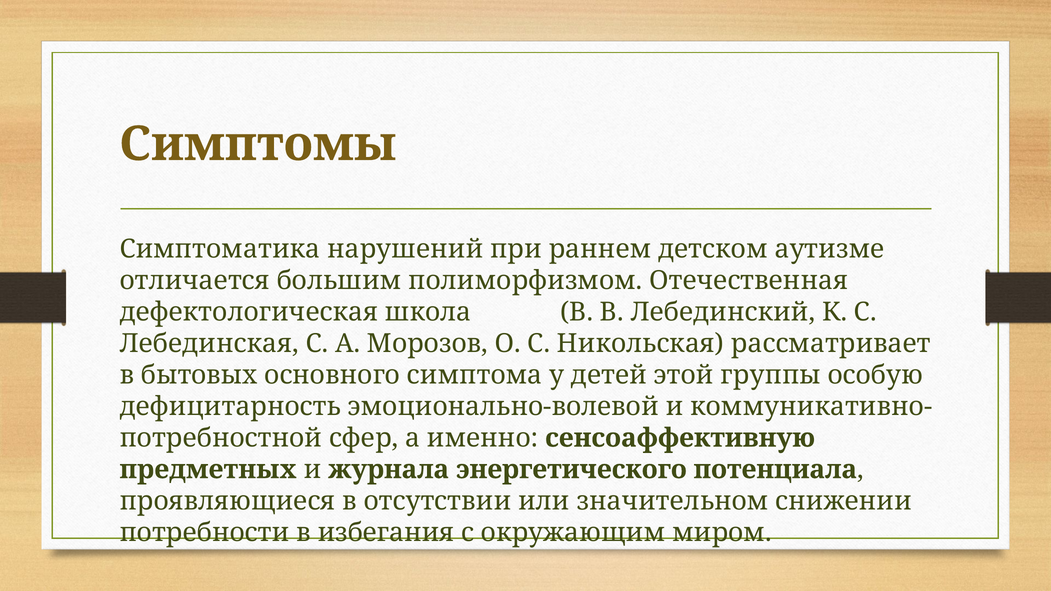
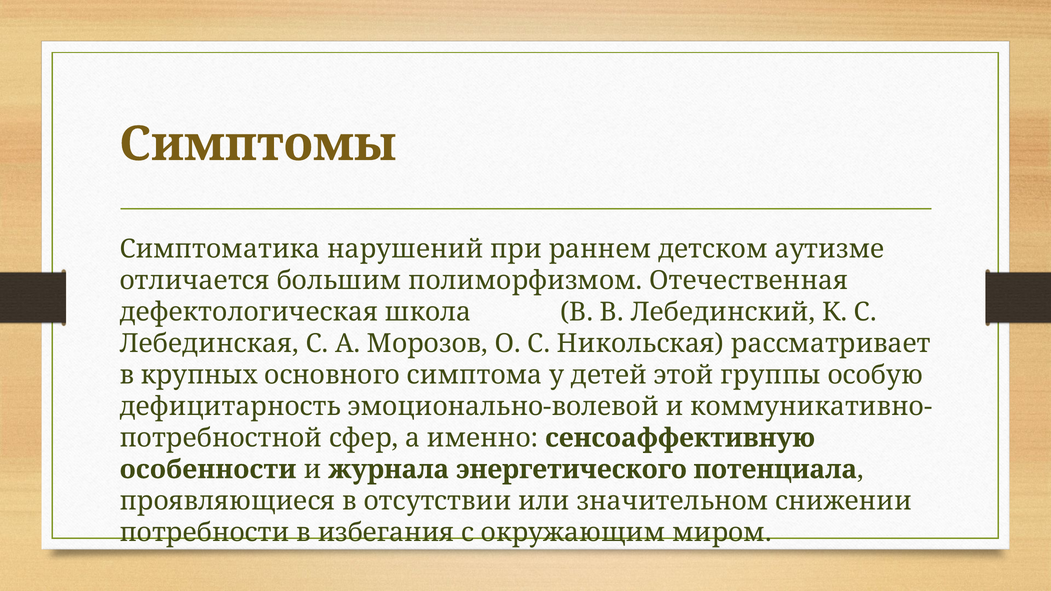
бытовых: бытовых -> крупных (199, 375)
предметных: предметных -> особенности (208, 470)
